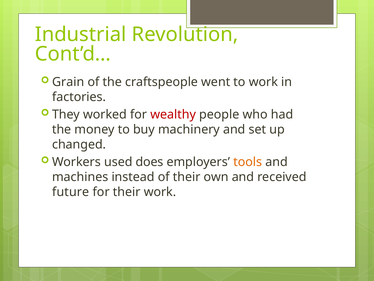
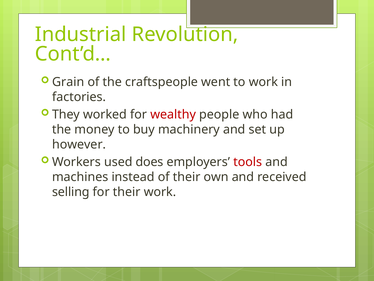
changed: changed -> however (79, 144)
tools colour: orange -> red (248, 162)
future: future -> selling (71, 192)
